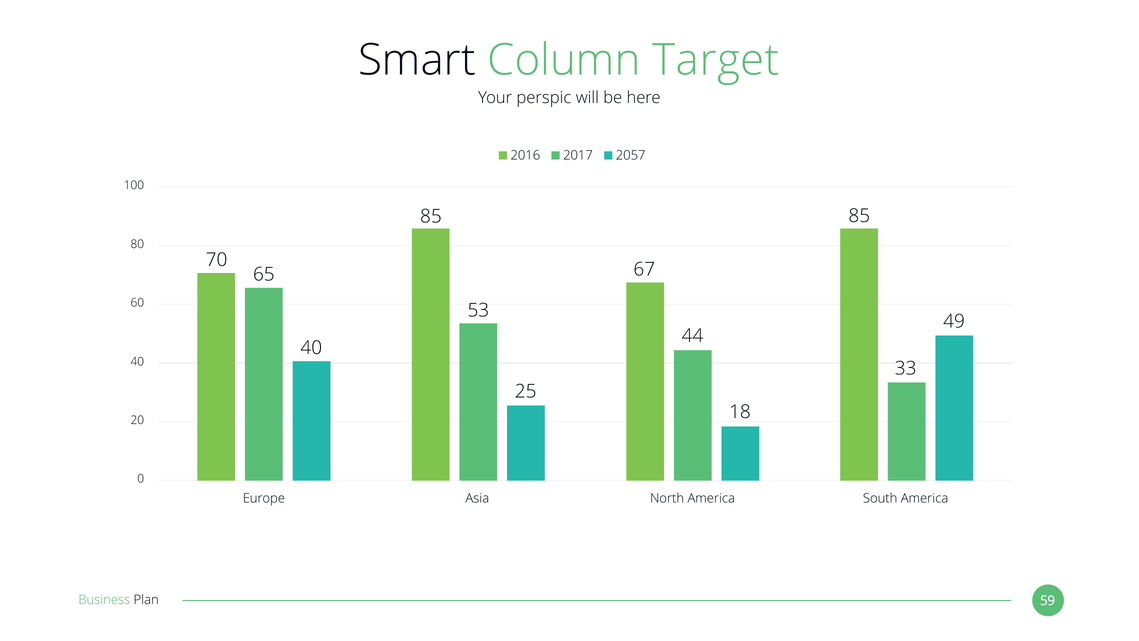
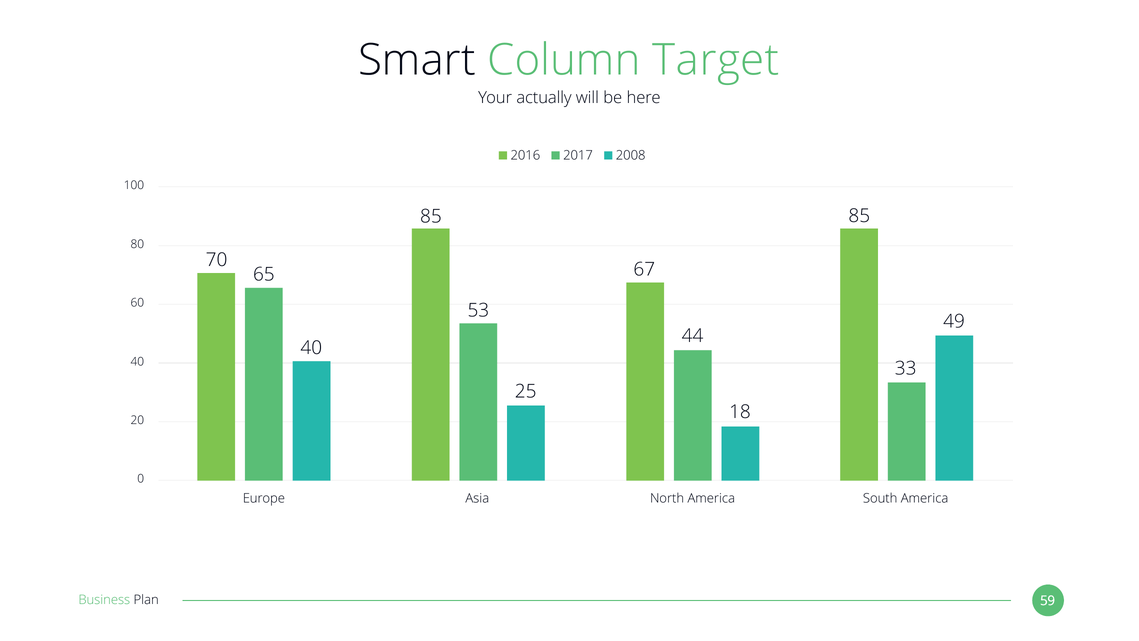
perspic: perspic -> actually (544, 98)
2057: 2057 -> 2008 (631, 155)
